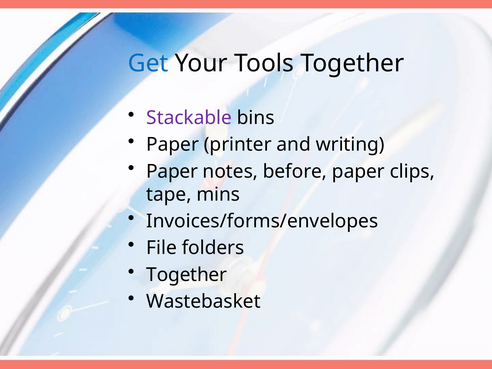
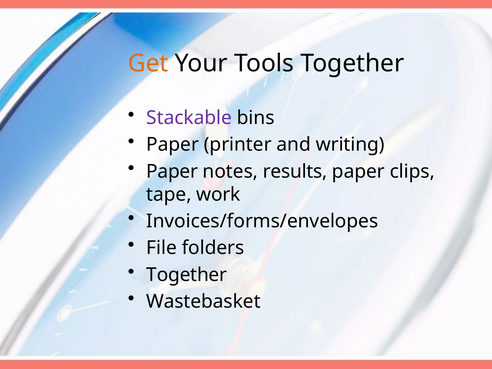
Get colour: blue -> orange (148, 63)
before: before -> results (295, 171)
mins: mins -> work (218, 194)
